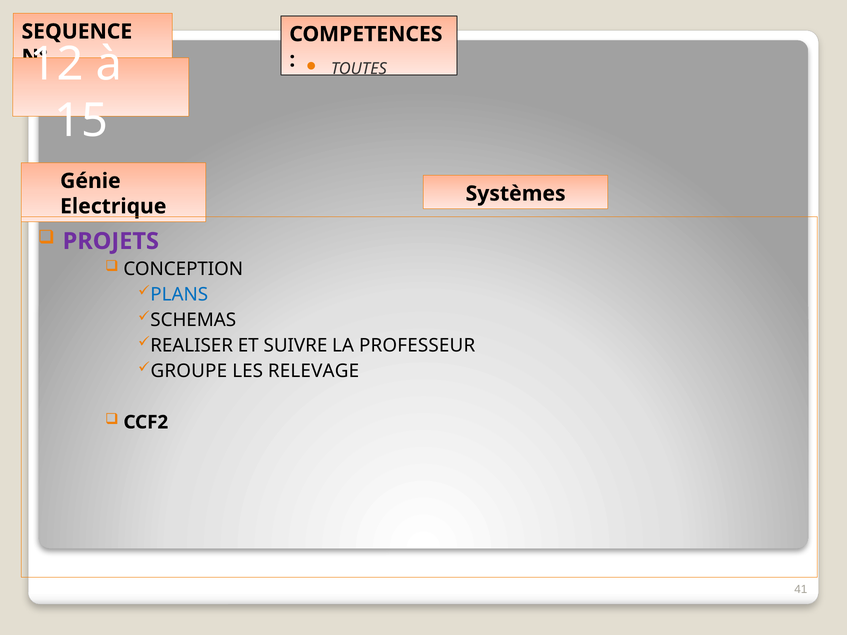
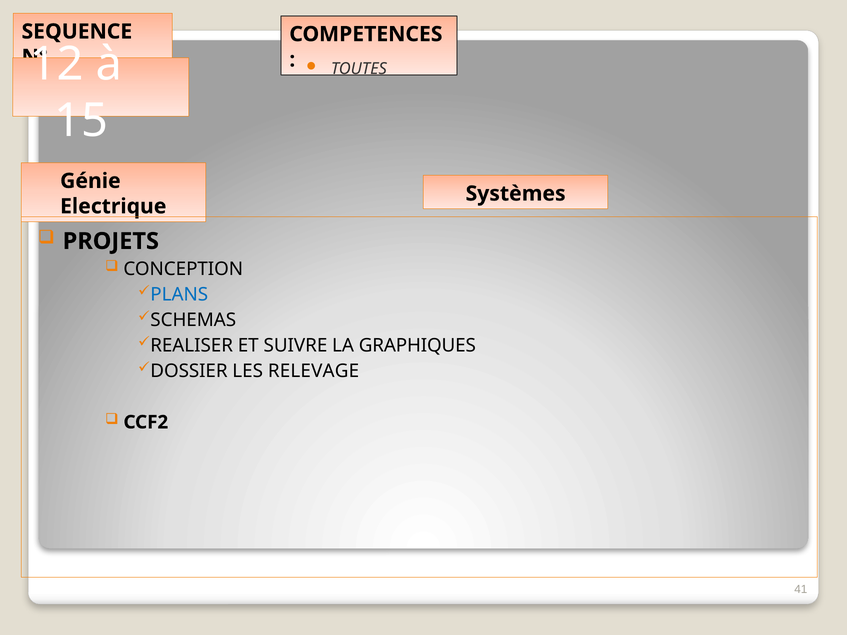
PROJETS colour: purple -> black (111, 241)
PROFESSEUR: PROFESSEUR -> GRAPHIQUES (417, 346)
GROUPE: GROUPE -> DOSSIER (189, 371)
